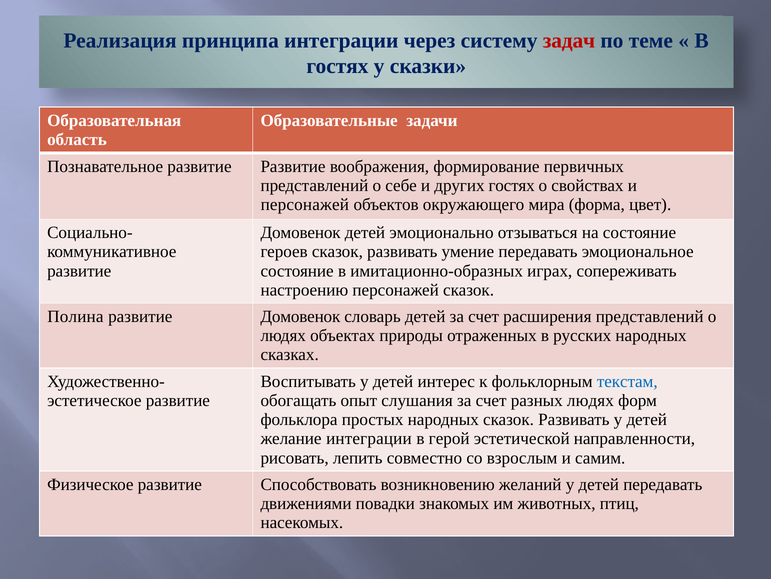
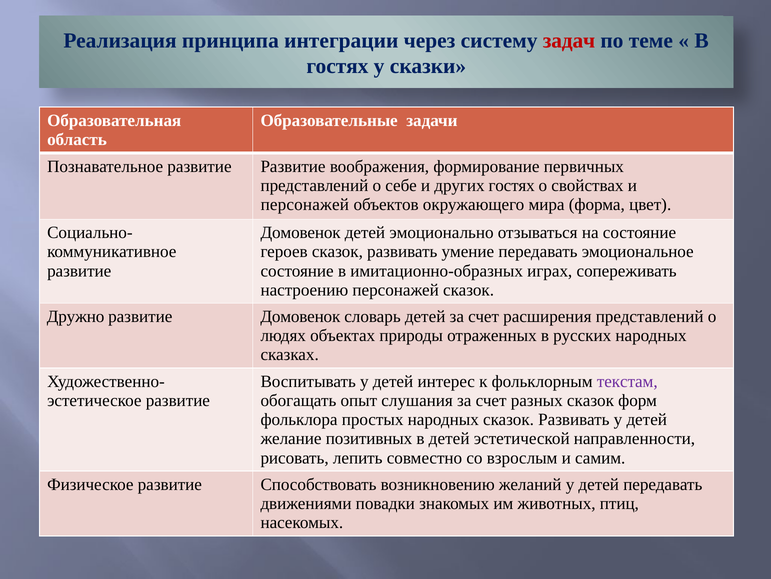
Полина: Полина -> Дружно (76, 316)
текстам colour: blue -> purple (627, 381)
разных людях: людях -> сказок (590, 400)
желание интеграции: интеграции -> позитивных (369, 438)
в герой: герой -> детей (449, 438)
